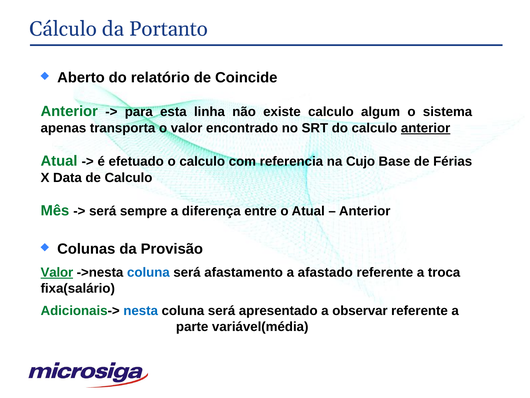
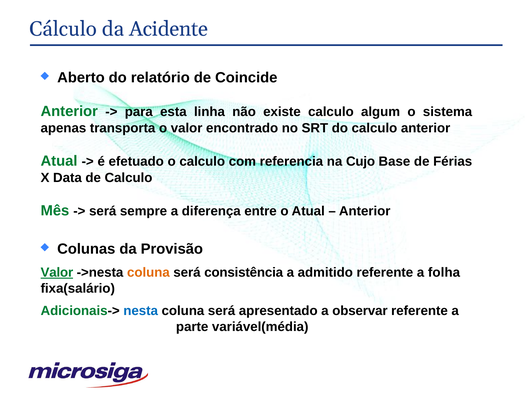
Portanto: Portanto -> Acidente (169, 29)
anterior underline: present -> none (426, 128)
coluna colour: blue -> orange (148, 272)
afastamento: afastamento -> consistência (244, 272)
afastado: afastado -> admitido (325, 272)
troca: troca -> folha (444, 272)
